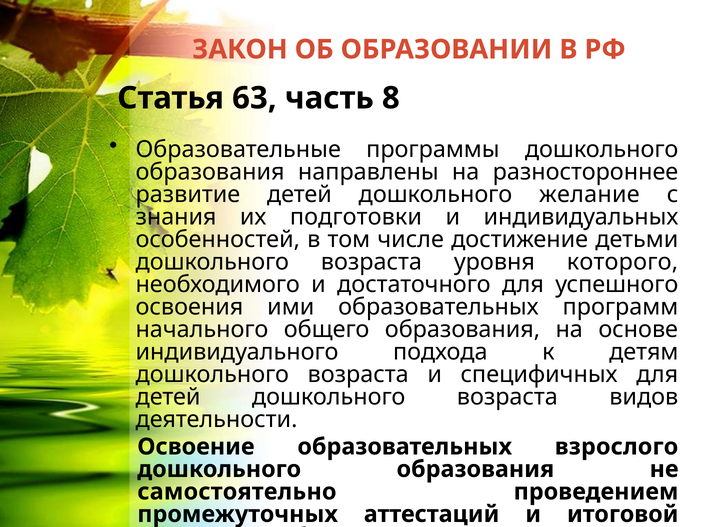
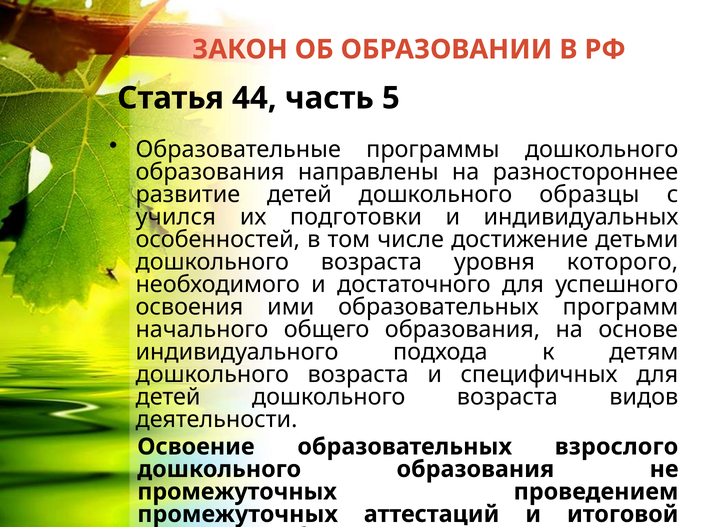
63: 63 -> 44 (254, 98)
8: 8 -> 5 (391, 98)
желание: желание -> образцы (589, 194)
знания: знания -> учился (176, 217)
самостоятельно: самостоятельно -> промежуточных (237, 491)
